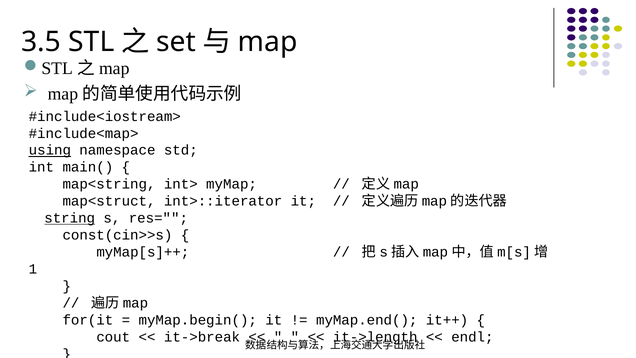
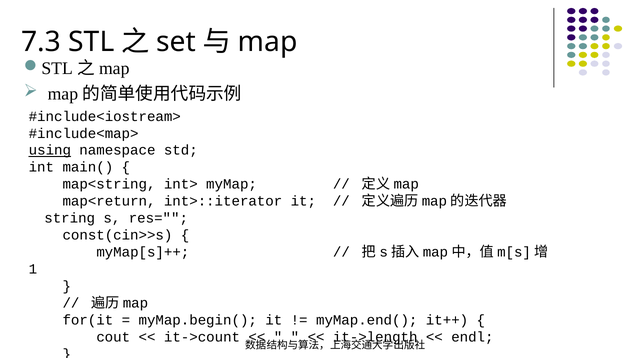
3.5: 3.5 -> 7.3 (41, 42)
map<struct: map<struct -> map<return (109, 201)
string underline: present -> none (70, 218)
it->break: it->break -> it->count (202, 337)
